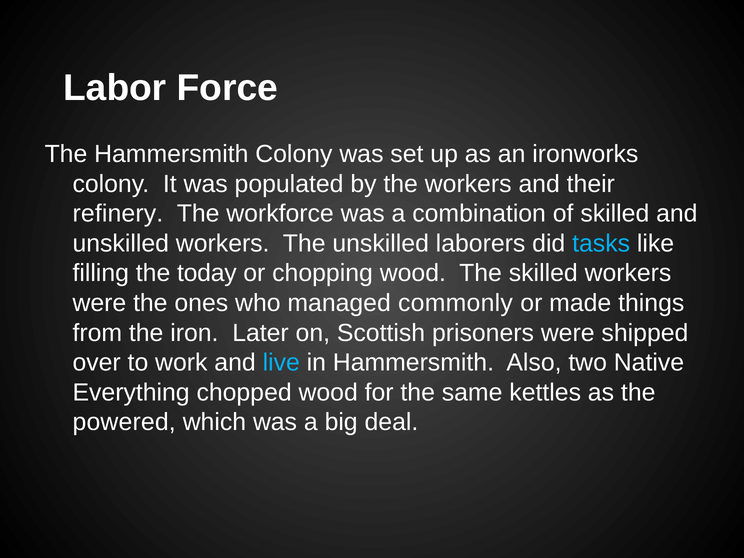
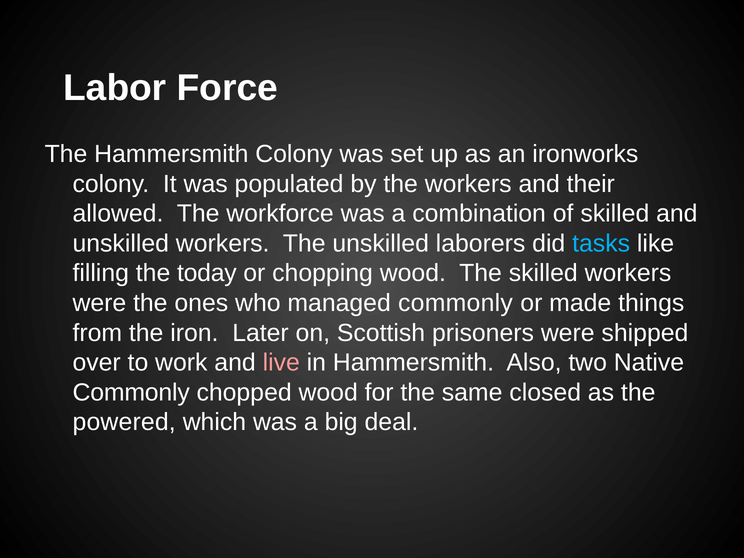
refinery: refinery -> allowed (118, 214)
live colour: light blue -> pink (281, 363)
Everything: Everything -> Commonly (131, 392)
kettles: kettles -> closed (545, 392)
